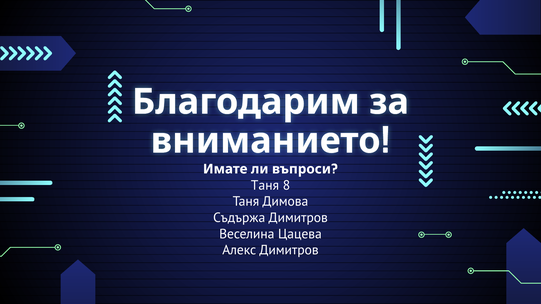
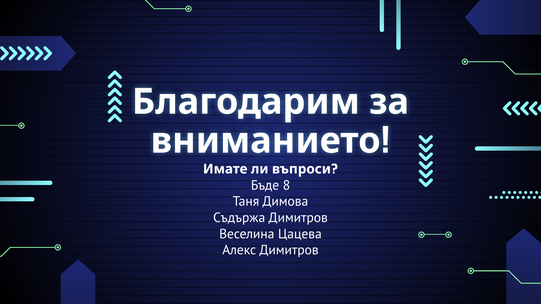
Таня: Таня -> Бъде (265, 185)
